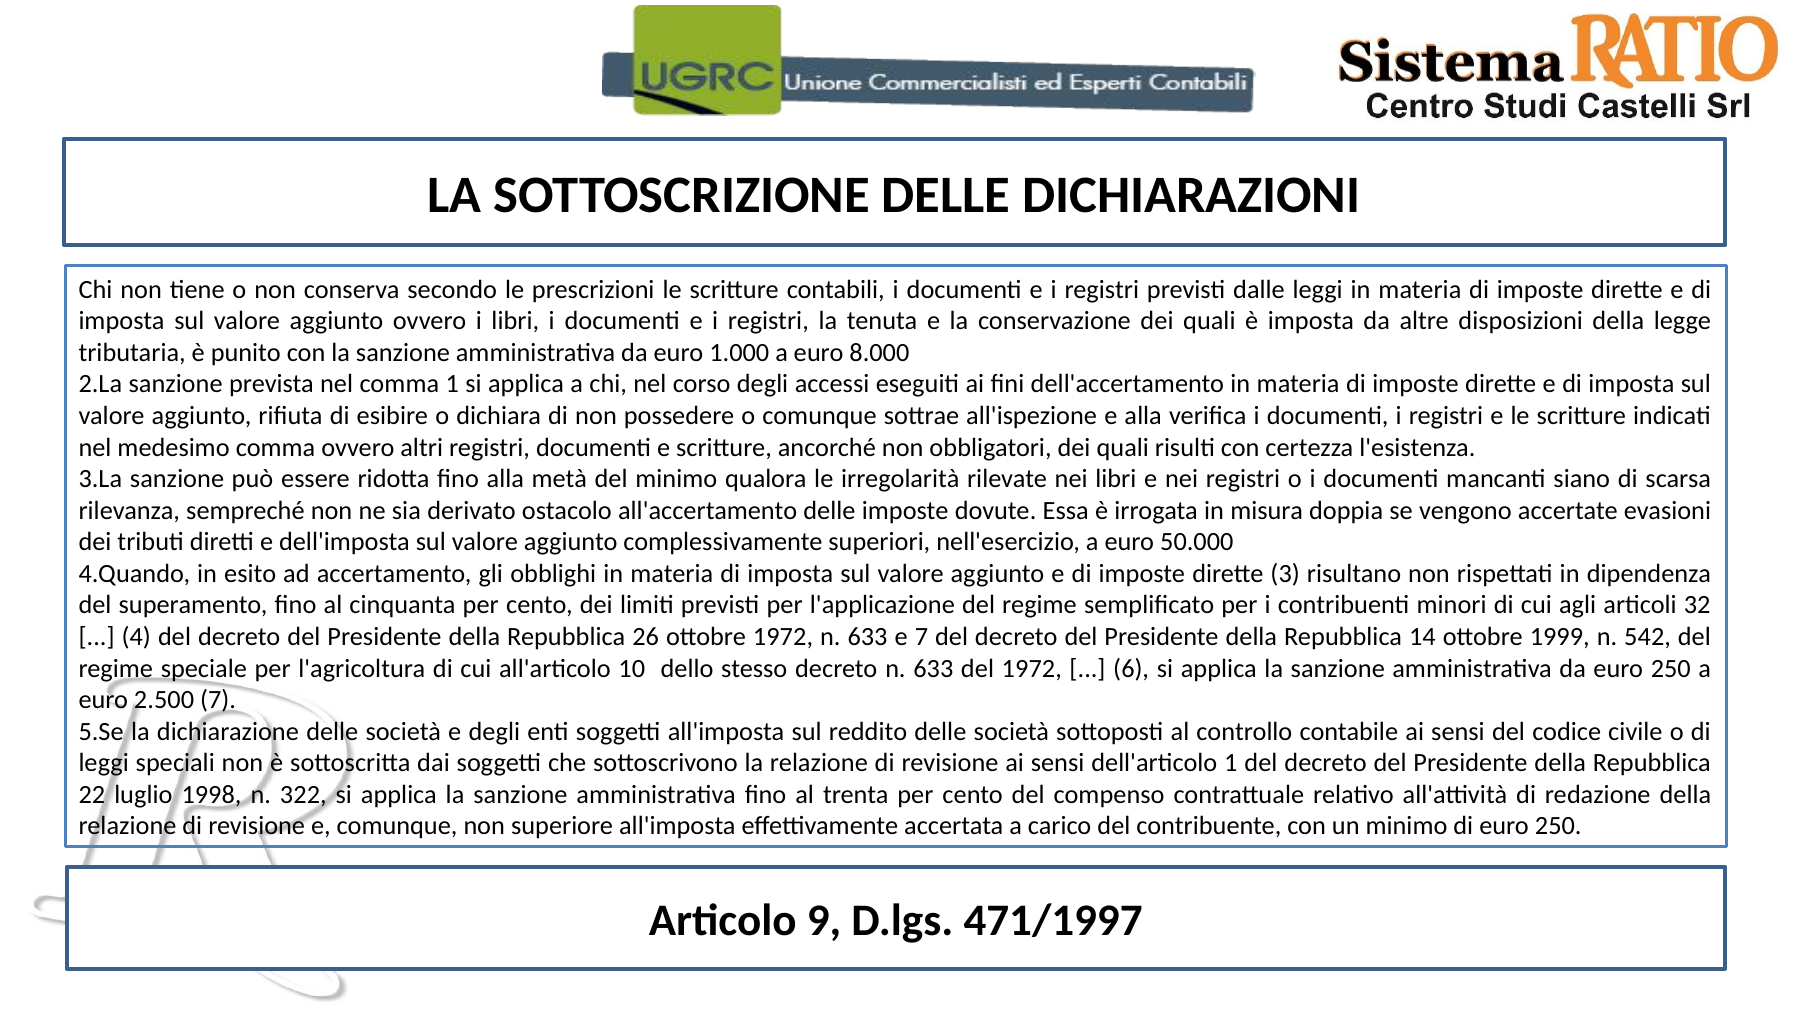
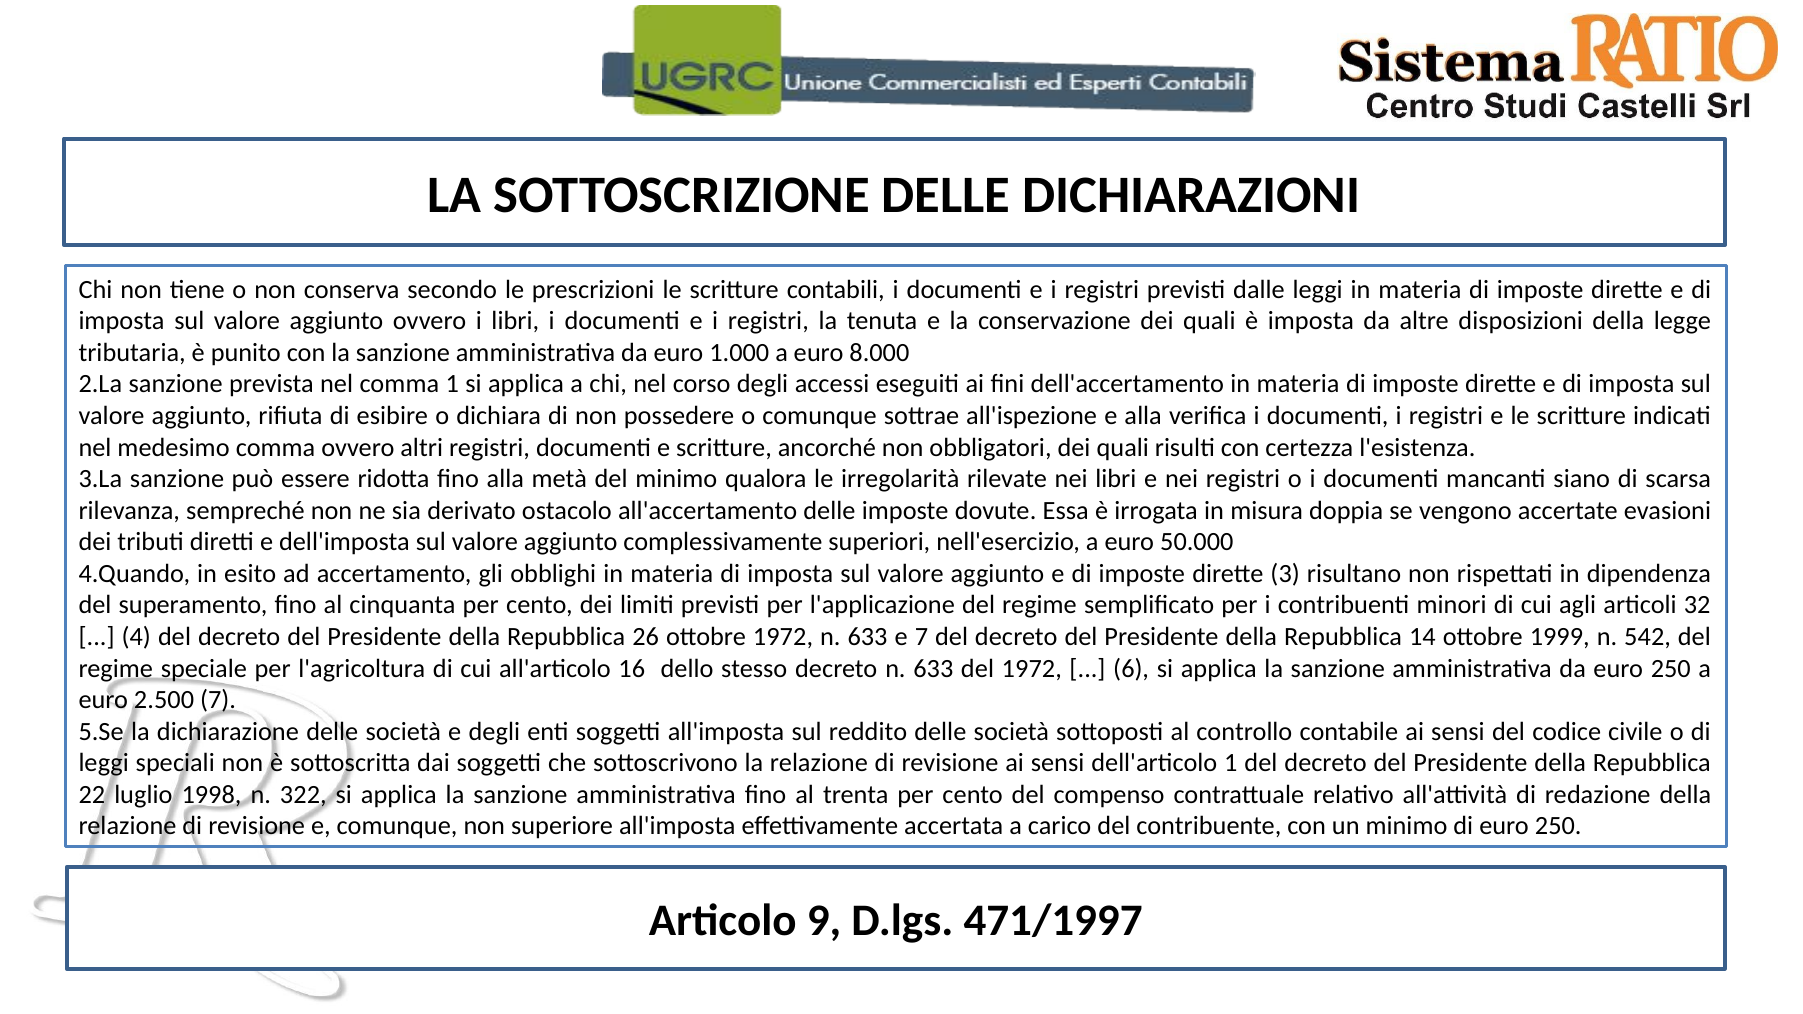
10: 10 -> 16 (632, 668)
